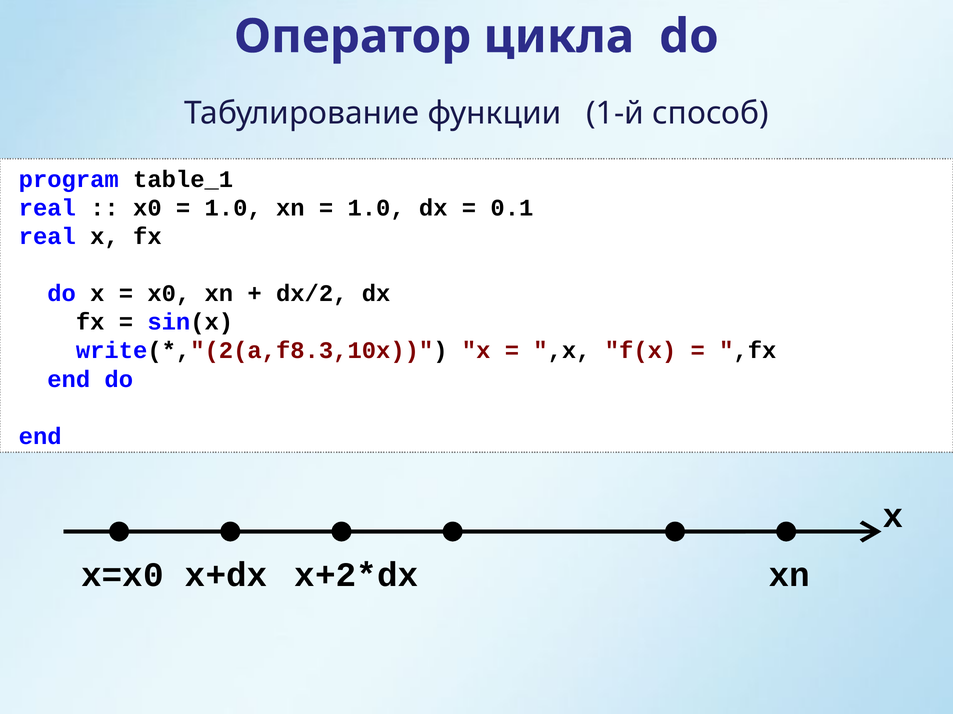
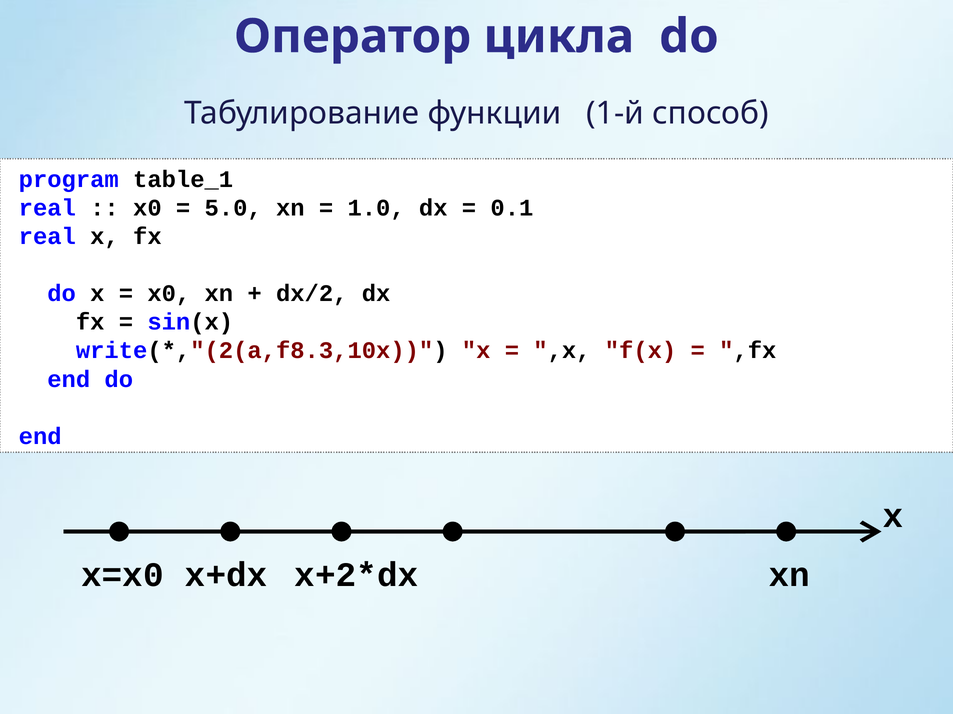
1.0: 1.0 -> 5.0 (233, 208)
